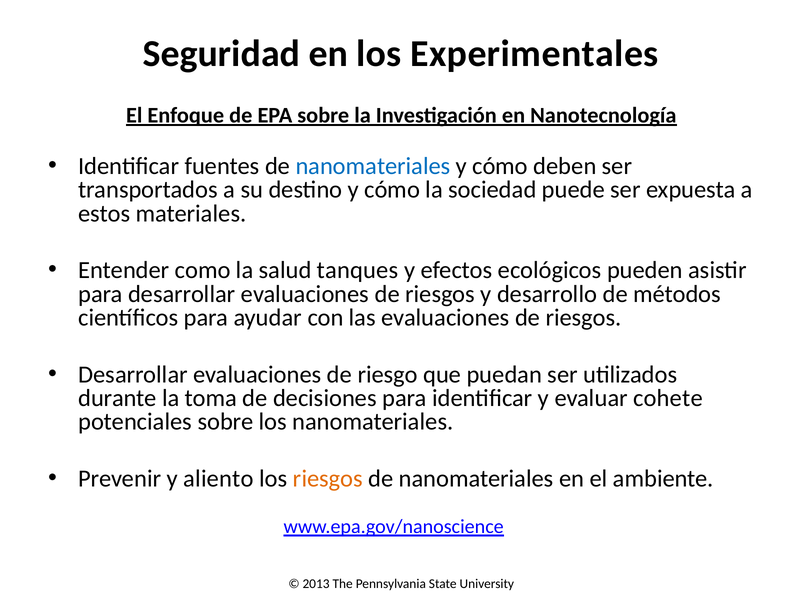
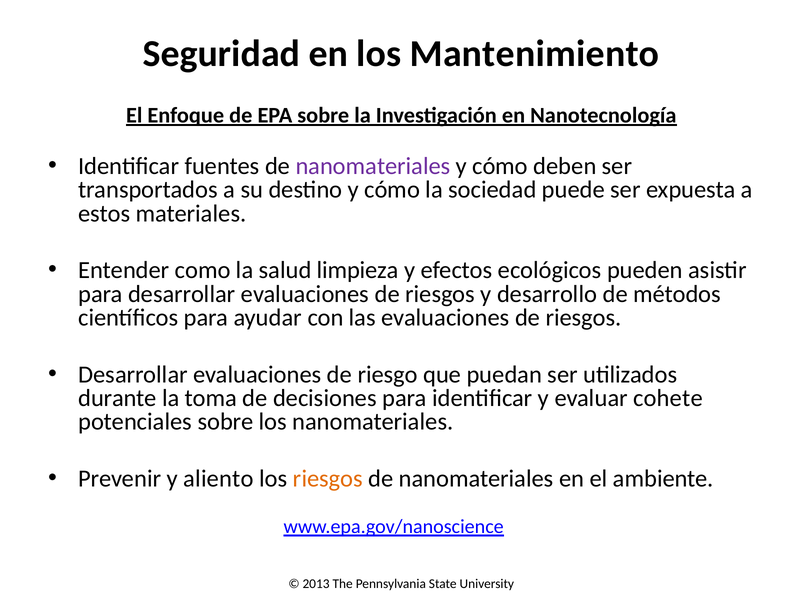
Experimentales: Experimentales -> Mantenimiento (534, 54)
nanomateriales colour: blue -> purple (373, 166)
tanques: tanques -> limpieza (358, 270)
